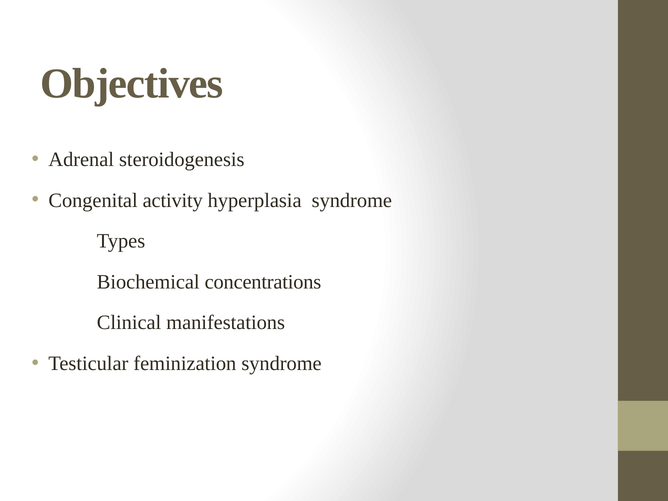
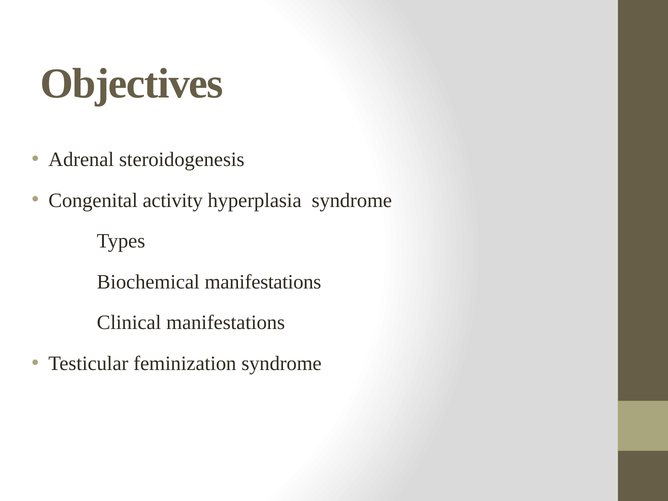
Biochemical concentrations: concentrations -> manifestations (263, 282)
